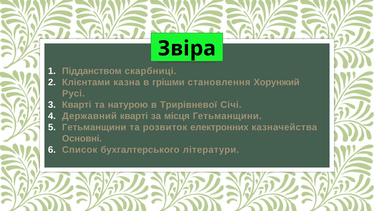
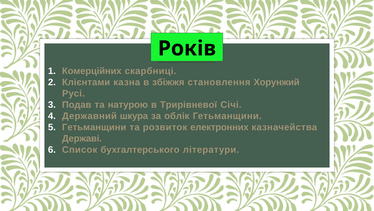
Звіра: Звіра -> Років (187, 48)
Підданством: Підданством -> Комерційних (92, 71)
грішми: грішми -> збіжжя (168, 82)
Кварті: Кварті -> Подав (77, 104)
Державний кварті: кварті -> шкура (134, 116)
місця: місця -> облік (177, 116)
Основні: Основні -> Державі (82, 138)
